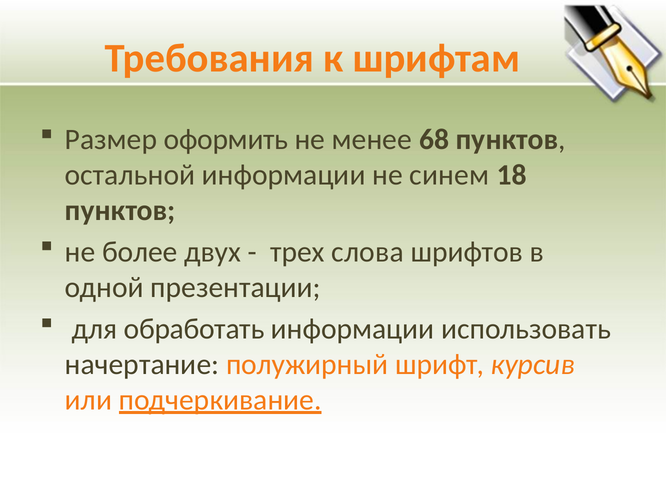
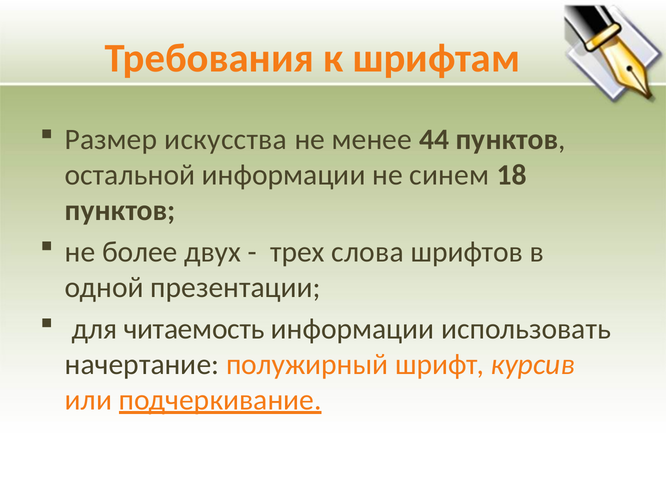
оформить: оформить -> искусства (226, 140)
68: 68 -> 44 (434, 140)
обработать: обработать -> читаемость (194, 329)
